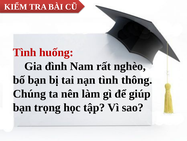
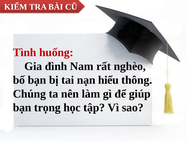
nạn tình: tình -> hiểu (108, 80)
